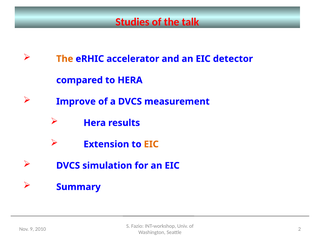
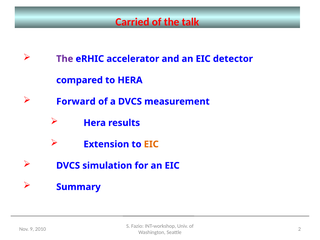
Studies: Studies -> Carried (132, 22)
The colour: orange -> purple (65, 59)
Improve: Improve -> Forward (76, 102)
